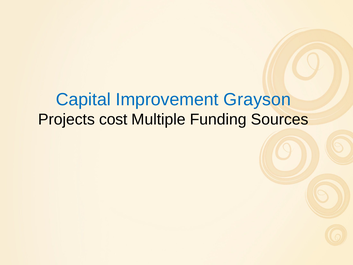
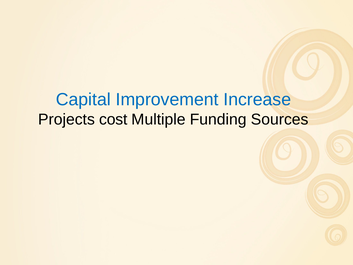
Grayson: Grayson -> Increase (257, 99)
